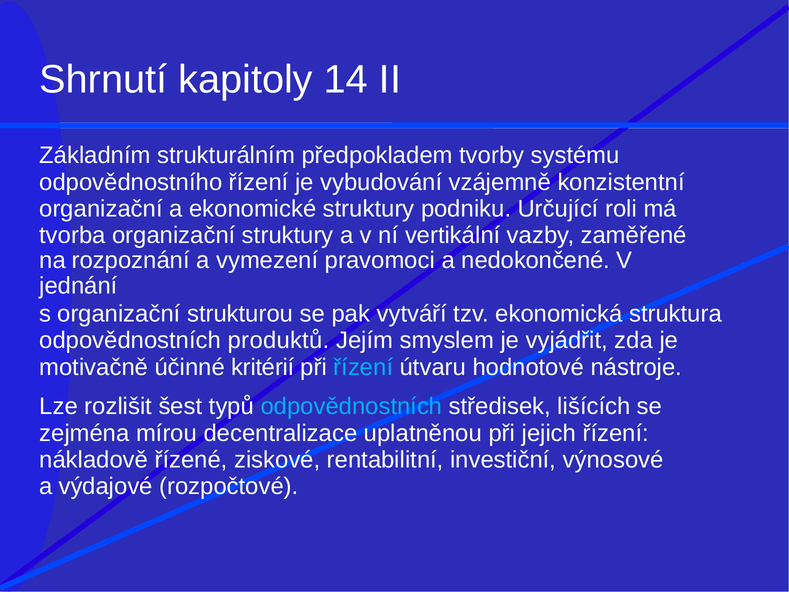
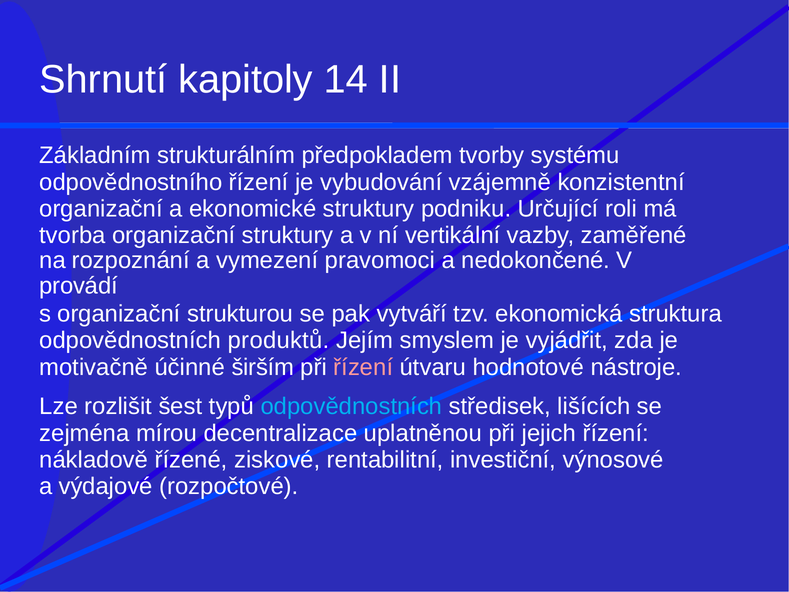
jednání: jednání -> provádí (79, 286)
kritérií: kritérií -> širším (263, 367)
řízení colour: light blue -> pink (363, 367)
